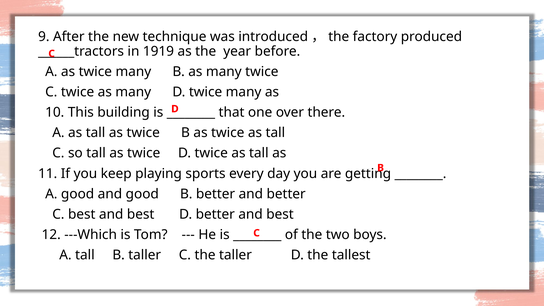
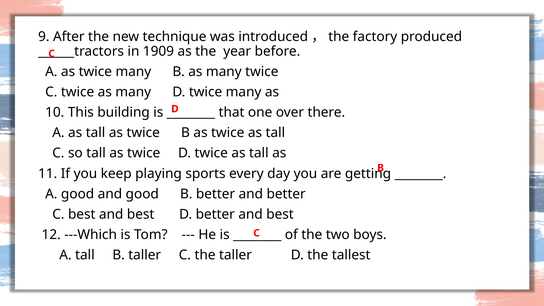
1919: 1919 -> 1909 (158, 51)
